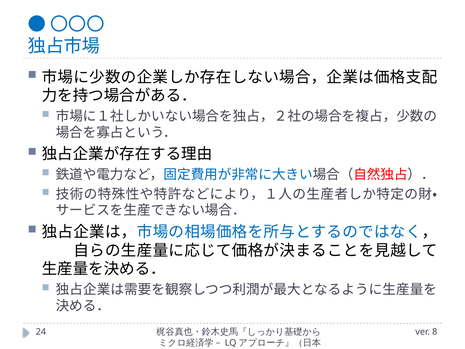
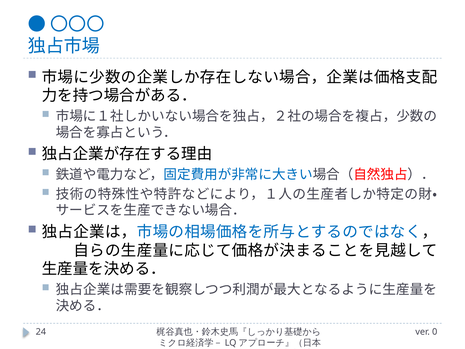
8: 8 -> 0 (435, 332)
